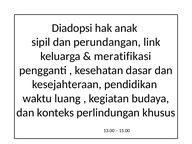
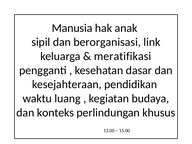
Diadopsi: Diadopsi -> Manusia (72, 28)
perundangan: perundangan -> berorganisasi (107, 42)
